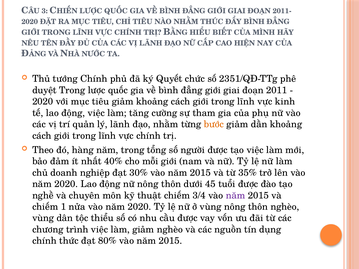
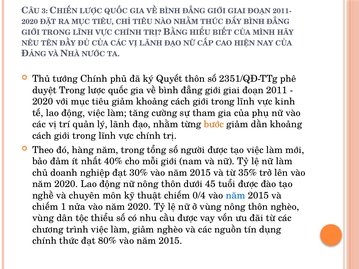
Quyết chức: chức -> thôn (195, 79)
3/4: 3/4 -> 0/4 (199, 196)
năm colour: purple -> blue (236, 196)
